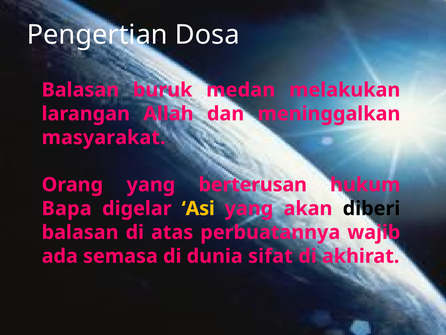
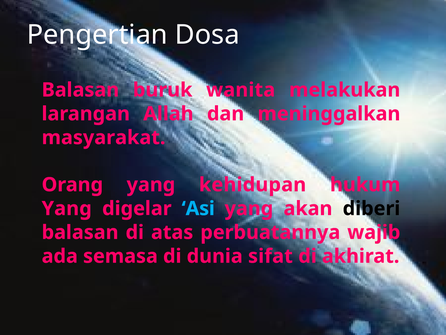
medan: medan -> wanita (241, 90)
berterusan: berterusan -> kehidupan (253, 184)
Bapa: Bapa -> Yang (67, 208)
Asi colour: yellow -> light blue (198, 208)
